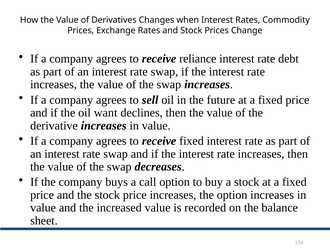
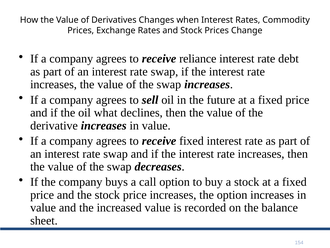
want: want -> what (106, 112)
